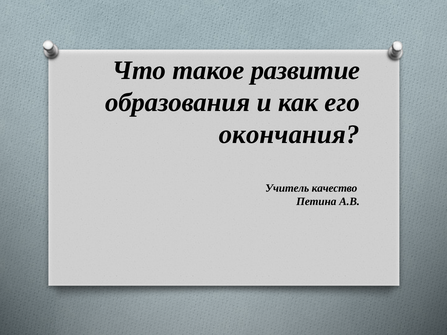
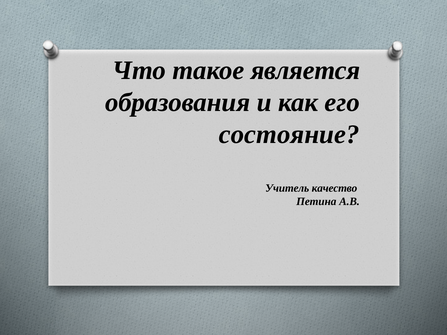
развитие: развитие -> является (305, 71)
окончания: окончания -> состояние (289, 135)
